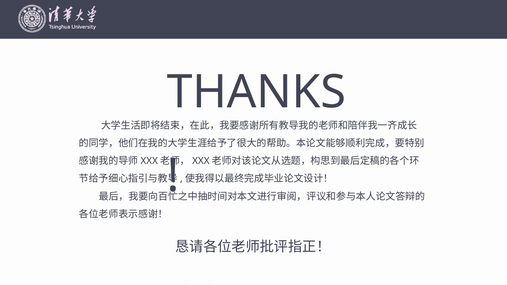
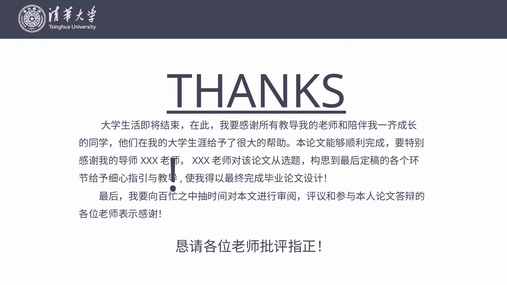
THANKS underline: none -> present (256, 92)
